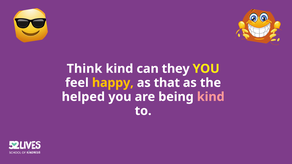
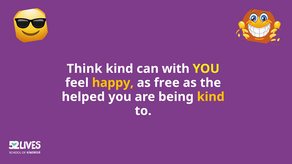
they: they -> with (176, 69)
that: that -> free (167, 83)
kind colour: pink -> yellow (211, 97)
